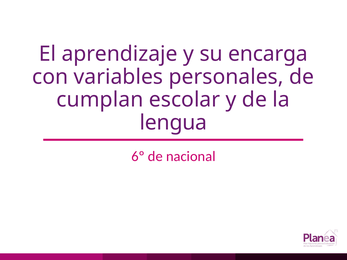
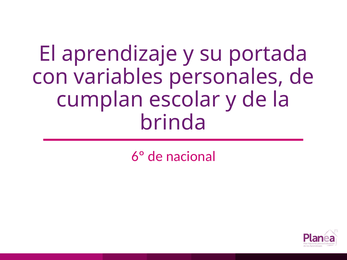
encarga: encarga -> portada (268, 54)
lengua: lengua -> brinda (173, 123)
